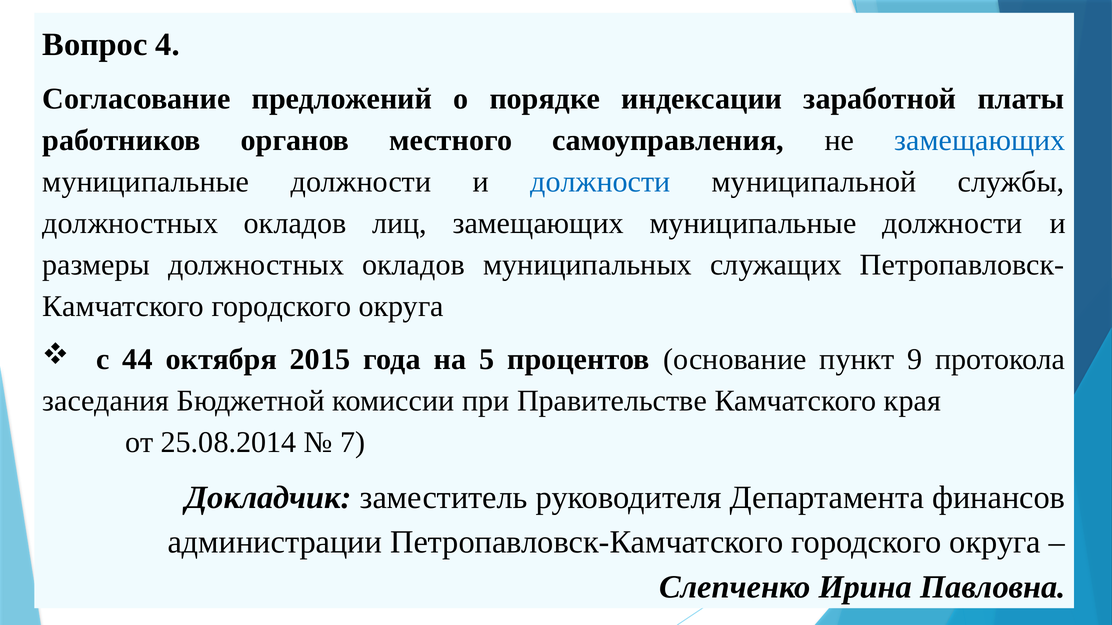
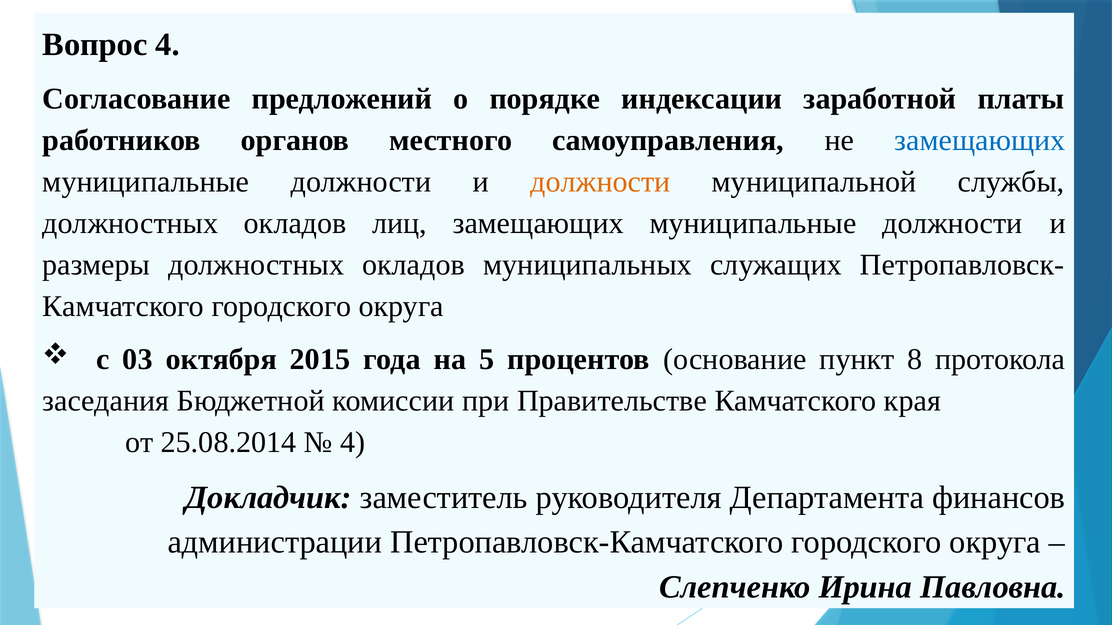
должности colour: blue -> orange (600, 182)
44: 44 -> 03 (138, 360)
9: 9 -> 8 (915, 360)
7: 7 -> 4 (353, 443)
